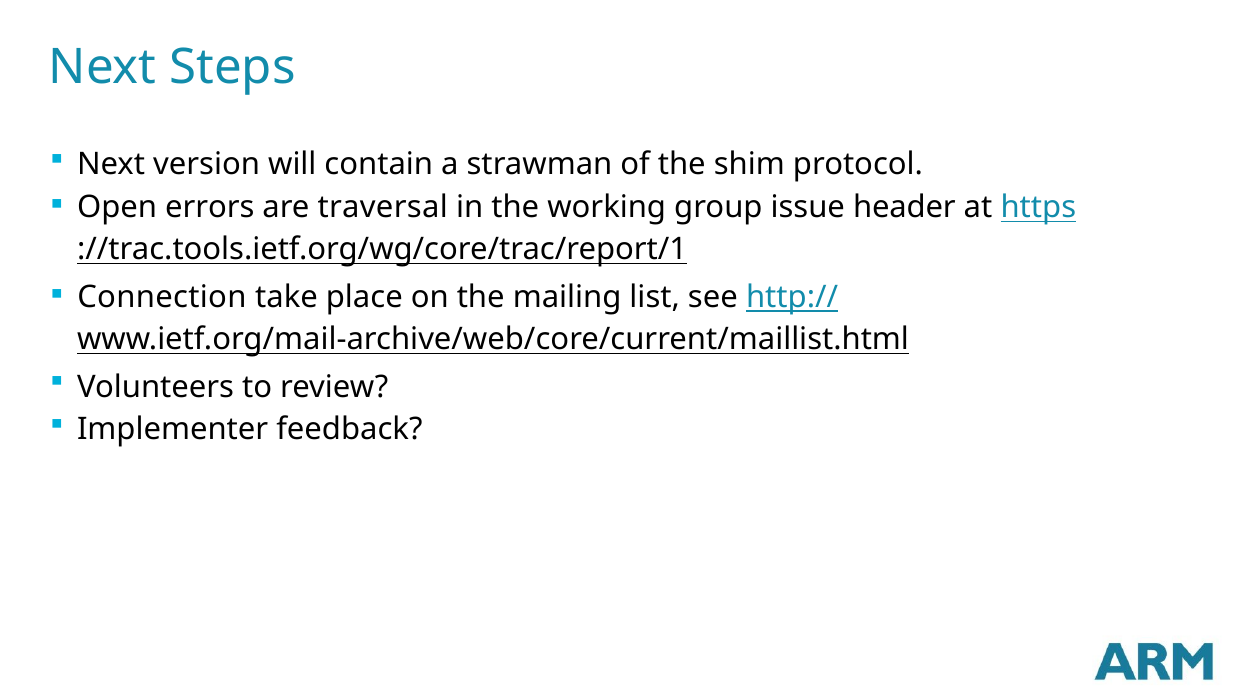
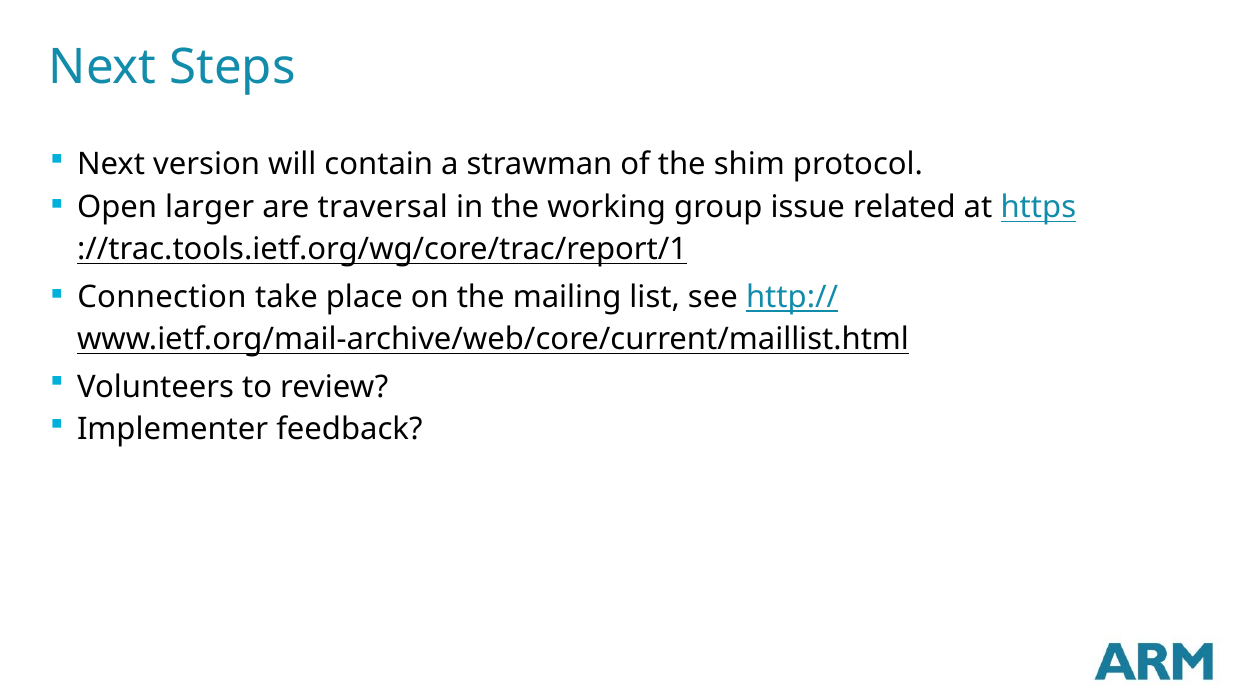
errors: errors -> larger (210, 207)
header: header -> related (904, 207)
